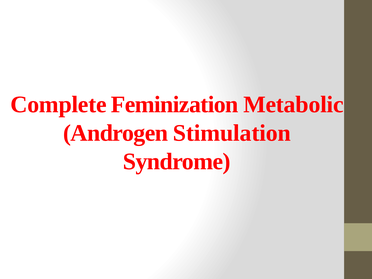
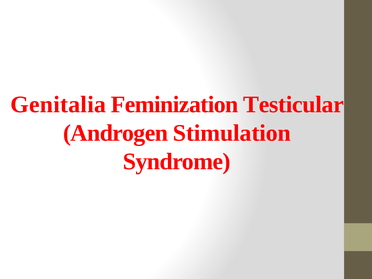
Complete: Complete -> Genitalia (58, 105)
Metabolic: Metabolic -> Testicular (294, 105)
